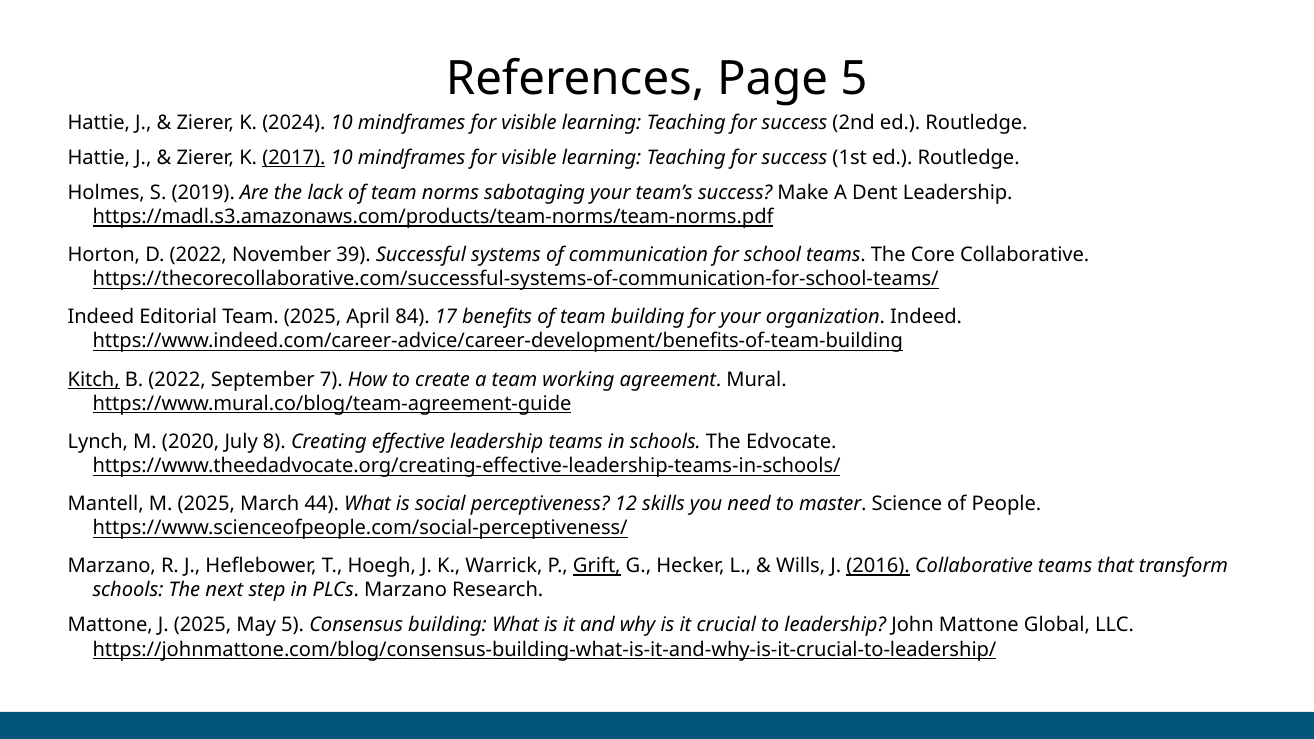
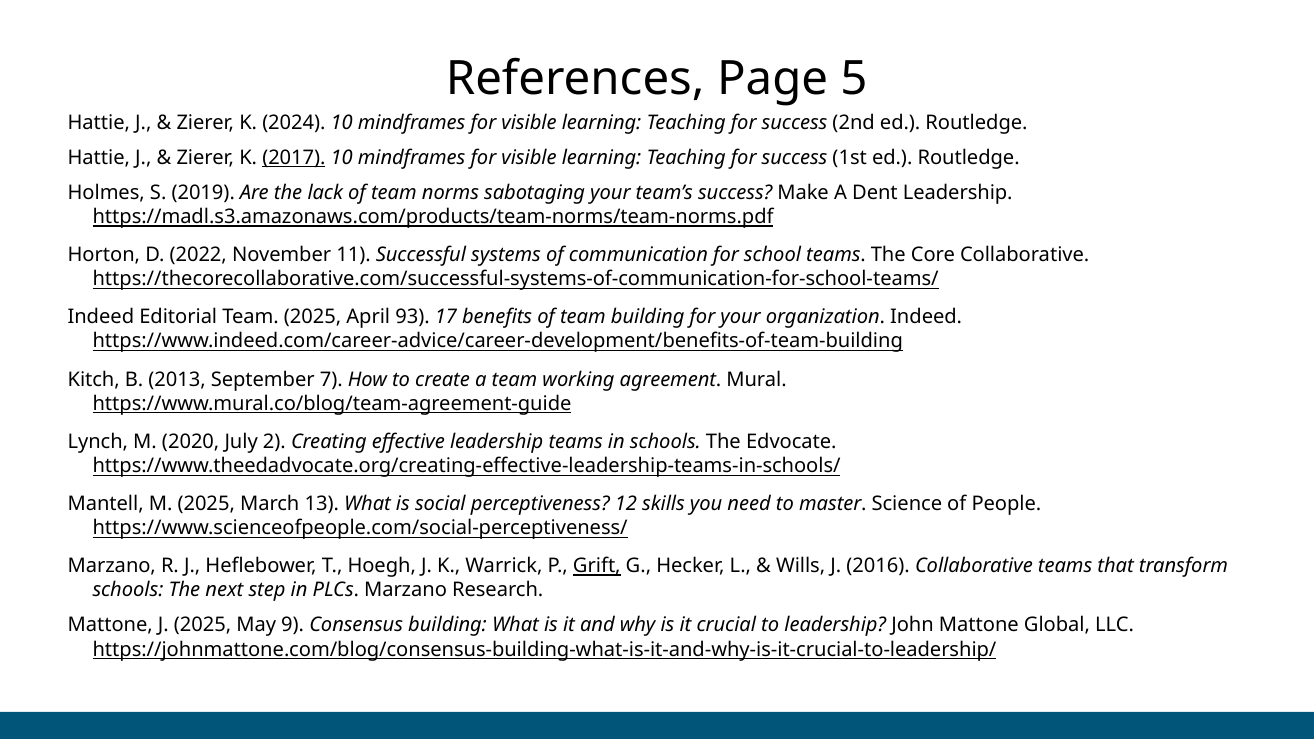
39: 39 -> 11 (354, 255)
84: 84 -> 93 (413, 317)
Kitch underline: present -> none (94, 380)
B 2022: 2022 -> 2013 (177, 380)
8: 8 -> 2 (274, 442)
44: 44 -> 13 (322, 504)
2016 underline: present -> none (878, 566)
May 5: 5 -> 9 (293, 625)
